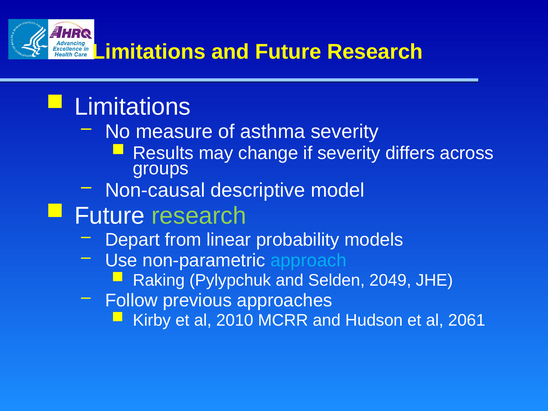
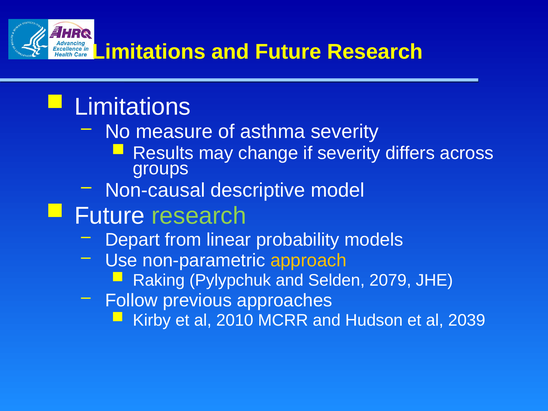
approach colour: light blue -> yellow (308, 261)
2049: 2049 -> 2079 (390, 280)
2061: 2061 -> 2039 (467, 320)
